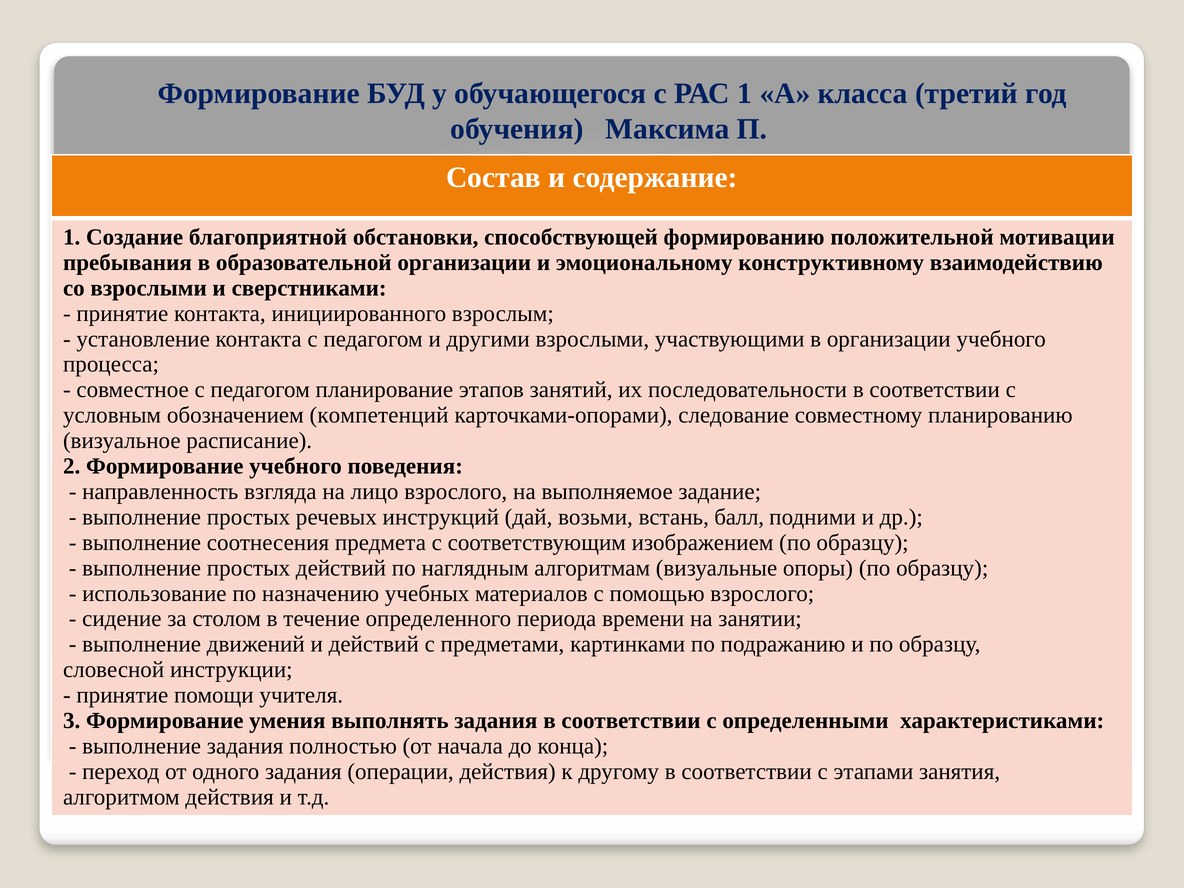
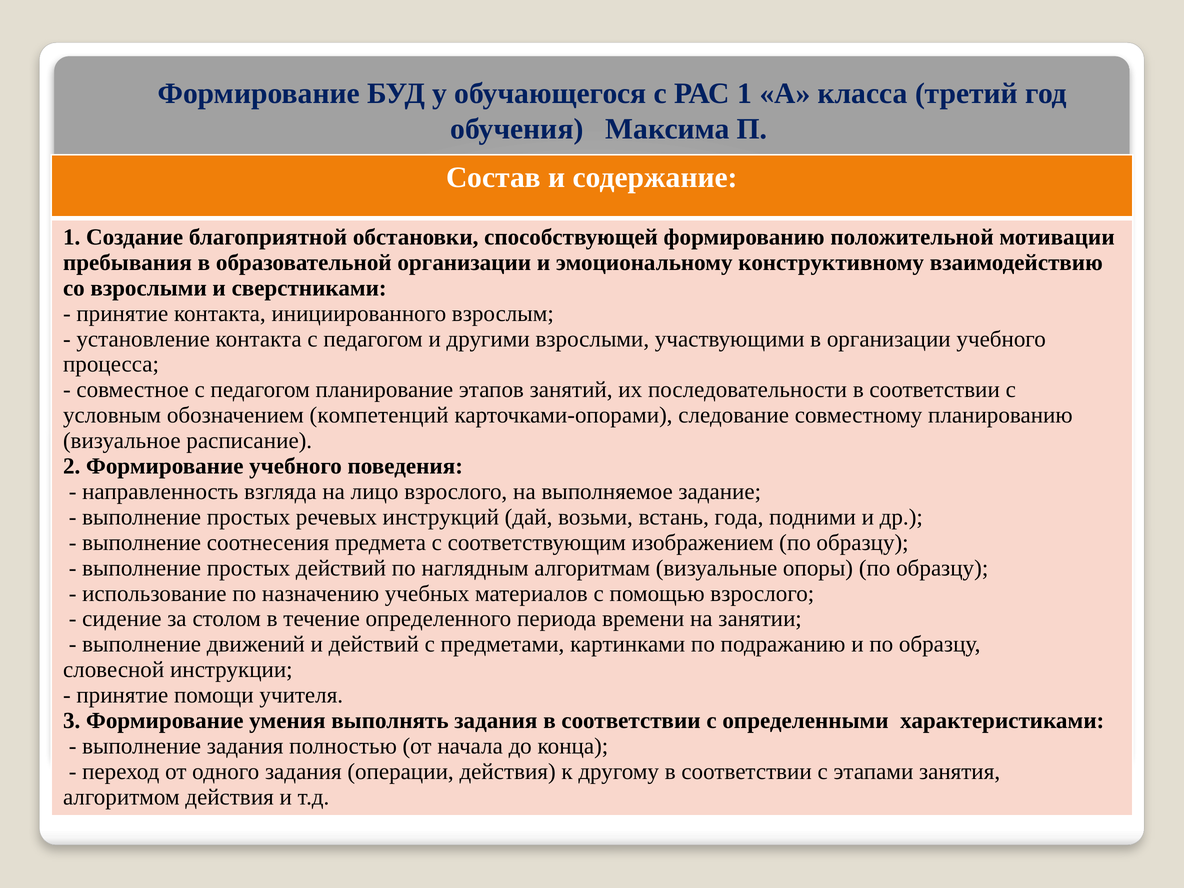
балл: балл -> года (739, 517)
